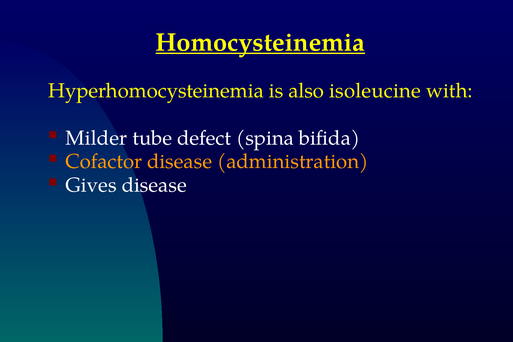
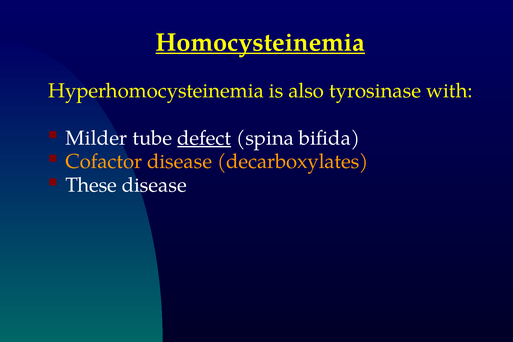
isoleucine: isoleucine -> tyrosinase (375, 91)
defect underline: none -> present (204, 138)
administration: administration -> decarboxylates (293, 162)
Gives: Gives -> These (91, 185)
